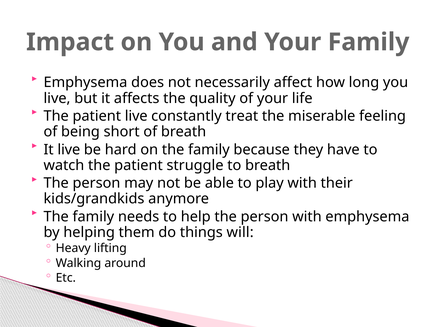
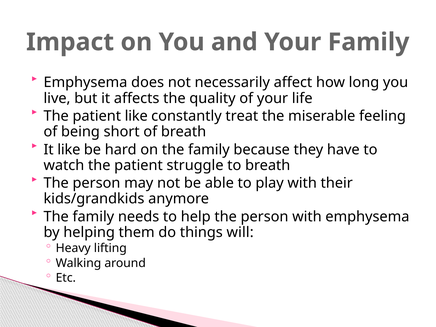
patient live: live -> like (136, 116)
It live: live -> like (69, 150)
